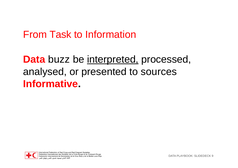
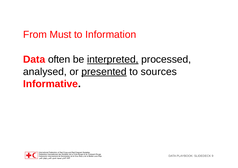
Task: Task -> Must (61, 35)
buzz: buzz -> often (59, 60)
presented underline: none -> present (104, 72)
